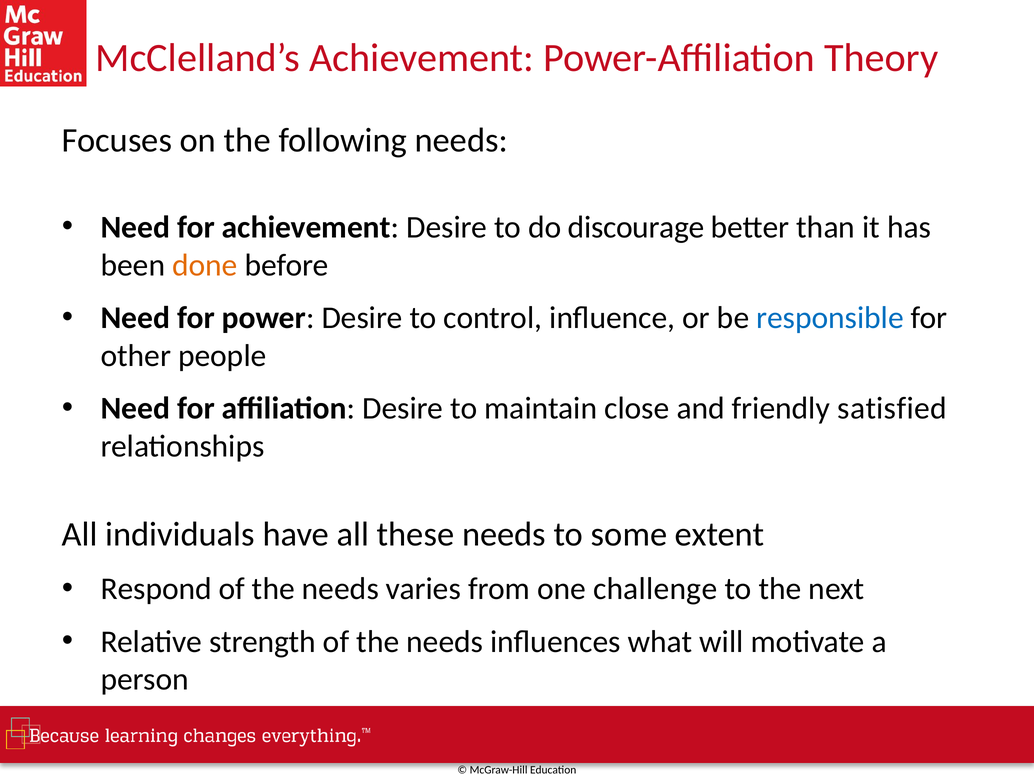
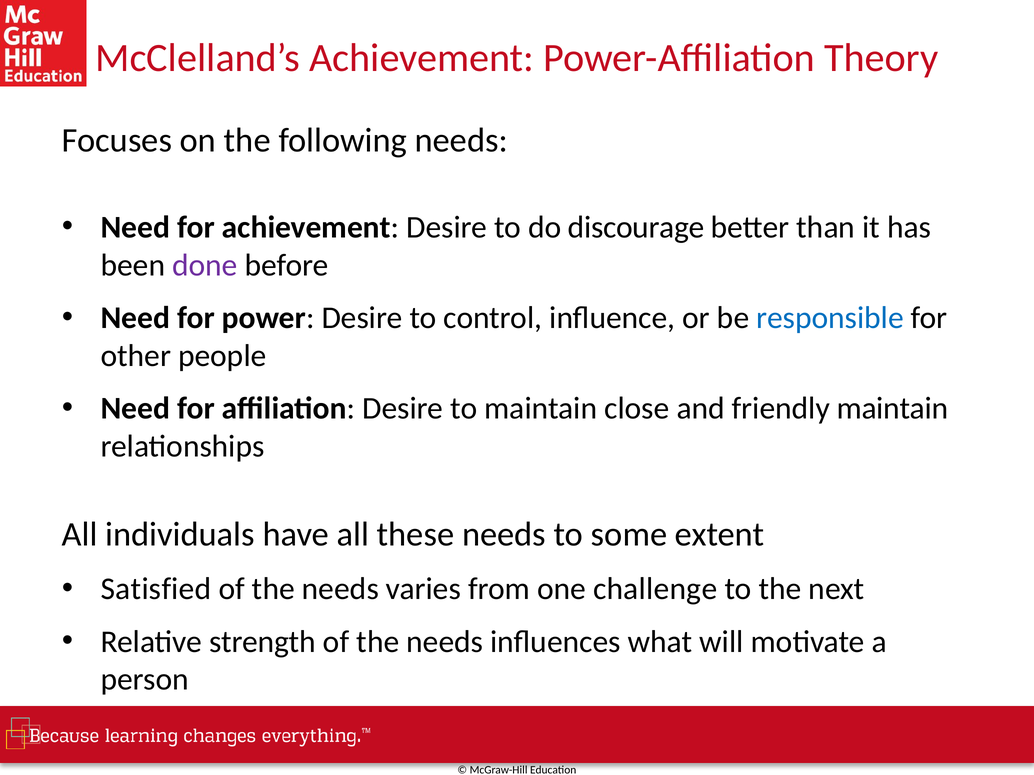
done colour: orange -> purple (205, 265)
friendly satisfied: satisfied -> maintain (892, 409)
Respond: Respond -> Satisfied (156, 589)
